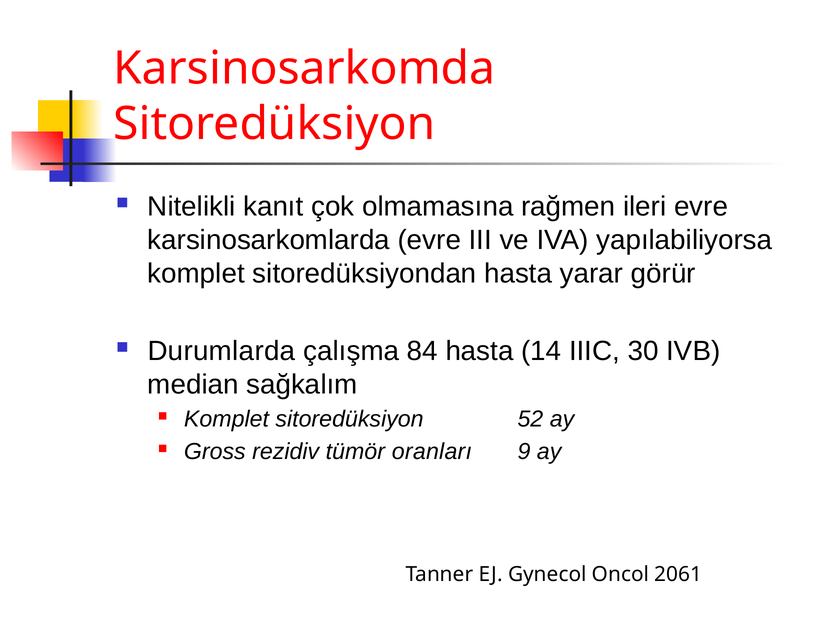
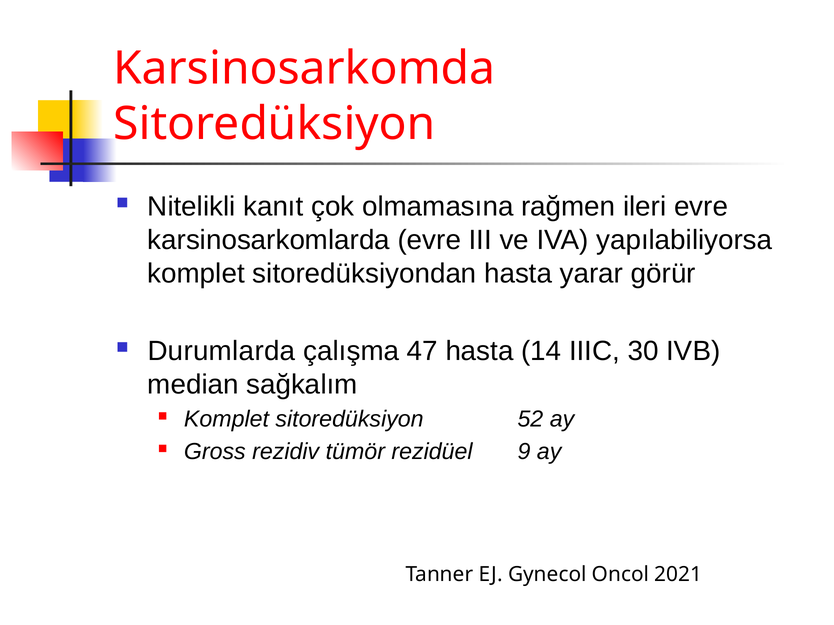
84: 84 -> 47 (422, 351)
oranları: oranları -> rezidüel (432, 452)
2061: 2061 -> 2021 (678, 575)
